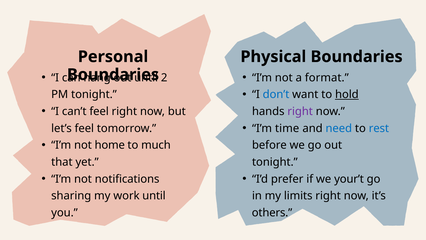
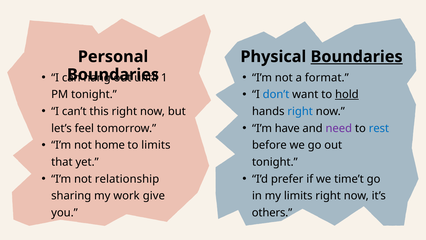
Boundaries underline: none -> present (357, 57)
2: 2 -> 1 (164, 78)
can’t feel: feel -> this (99, 111)
right colour: purple -> blue (300, 111)
time: time -> have (287, 128)
need colour: blue -> purple (339, 128)
to much: much -> limits (156, 145)
notifications: notifications -> relationship (127, 179)
your’t: your’t -> time’t (349, 179)
work until: until -> give (154, 196)
